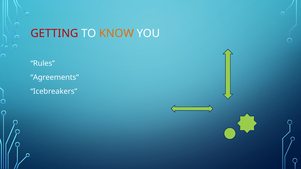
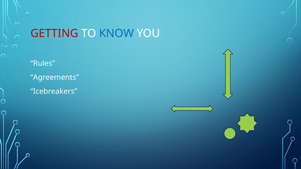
KNOW colour: orange -> blue (116, 33)
